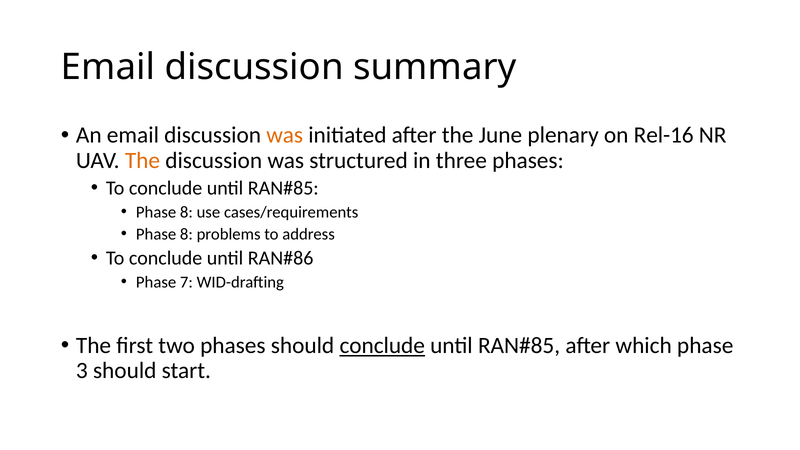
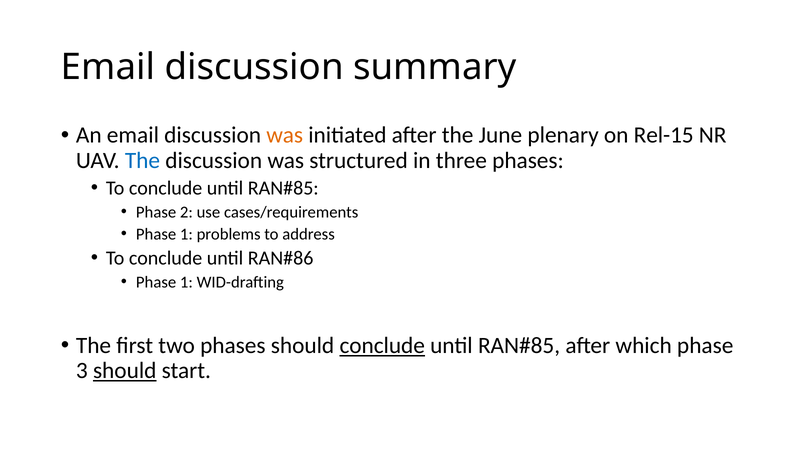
Rel-16: Rel-16 -> Rel-15 (664, 135)
The colour: orange -> blue (142, 160)
8: 8 -> 2 (186, 212)
8: 8 -> 1 (186, 234)
7: 7 -> 1 (186, 282)
should underline: none -> present (125, 371)
